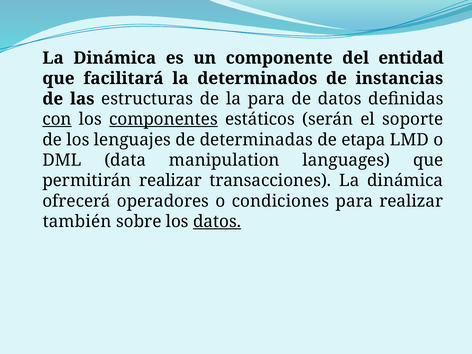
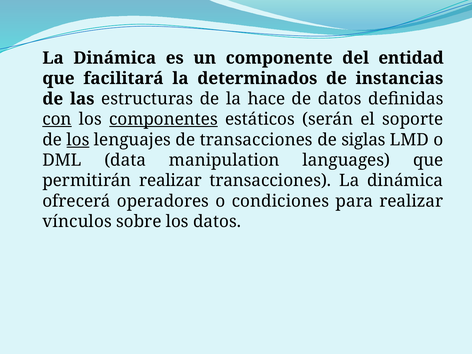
la para: para -> hace (266, 99)
los underline: none -> present (78, 140)
de determinadas: determinadas -> transacciones (256, 140)
etapa: etapa -> siglas (363, 140)
también: también -> vínculos (77, 222)
datos underline: present -> none (217, 222)
